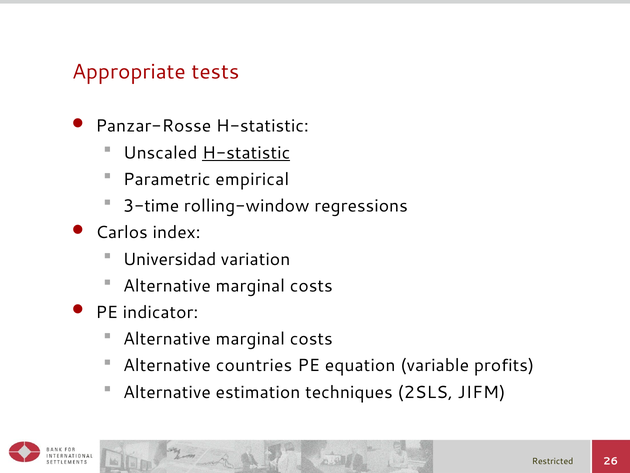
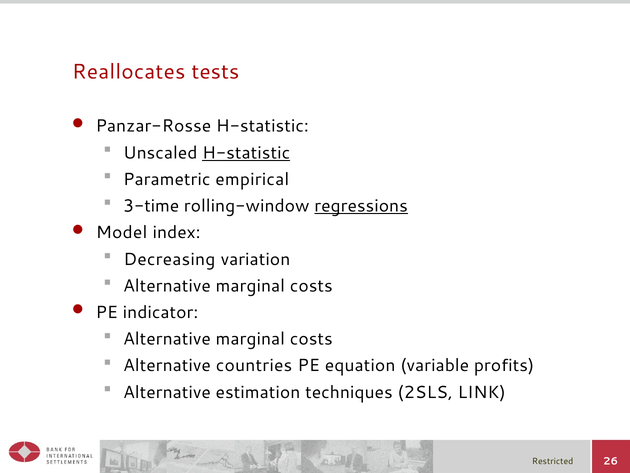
Appropriate: Appropriate -> Reallocates (129, 72)
regressions underline: none -> present (361, 206)
Carlos: Carlos -> Model (122, 232)
Universidad: Universidad -> Decreasing (169, 259)
JIFM: JIFM -> LINK (482, 392)
